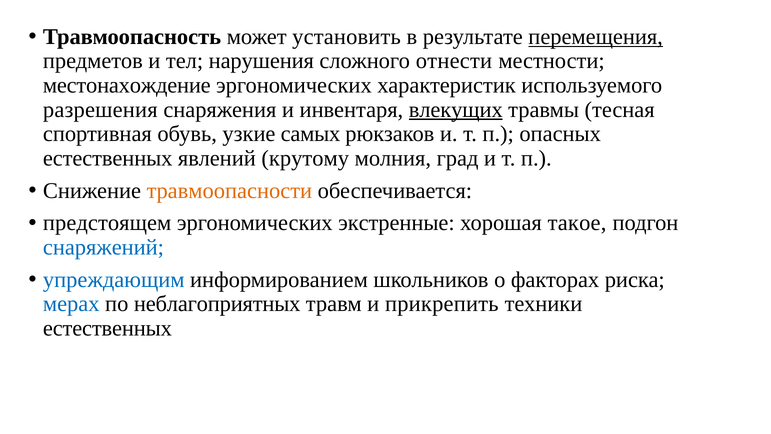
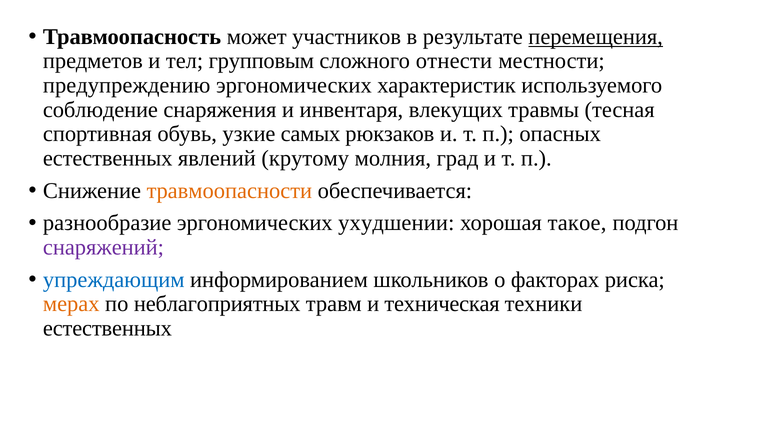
установить: установить -> участников (347, 37)
нарушения: нарушения -> групповым (261, 61)
местонахождение: местонахождение -> предупреждению (127, 85)
разрешения: разрешения -> соблюдение (100, 110)
влекущих underline: present -> none (456, 110)
предстоящем: предстоящем -> разнообразие (107, 223)
экстренные: экстренные -> ухудшении (396, 223)
снаряжений colour: blue -> purple (103, 247)
мерах colour: blue -> orange (71, 304)
прикрепить: прикрепить -> техническая (442, 304)
